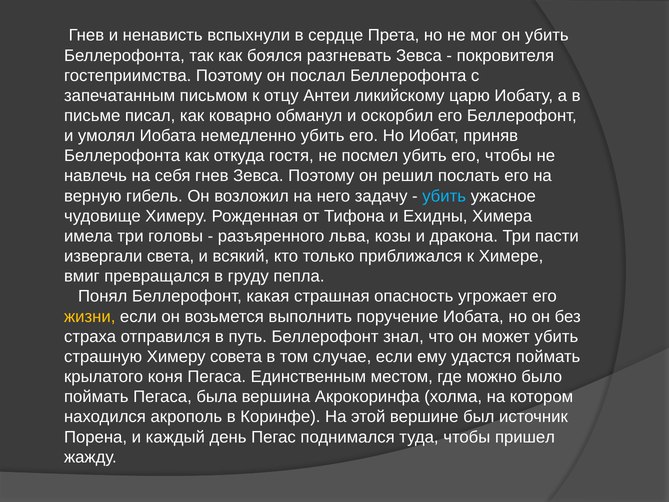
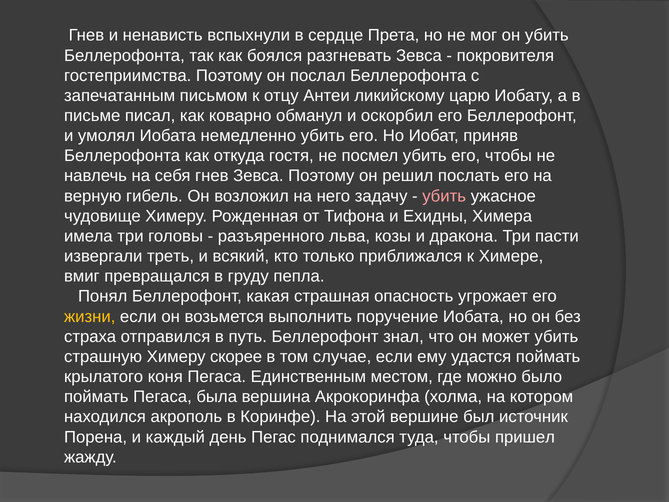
убить colour: light blue -> pink (444, 196)
света: света -> треть (171, 256)
совета: совета -> скорее (236, 357)
